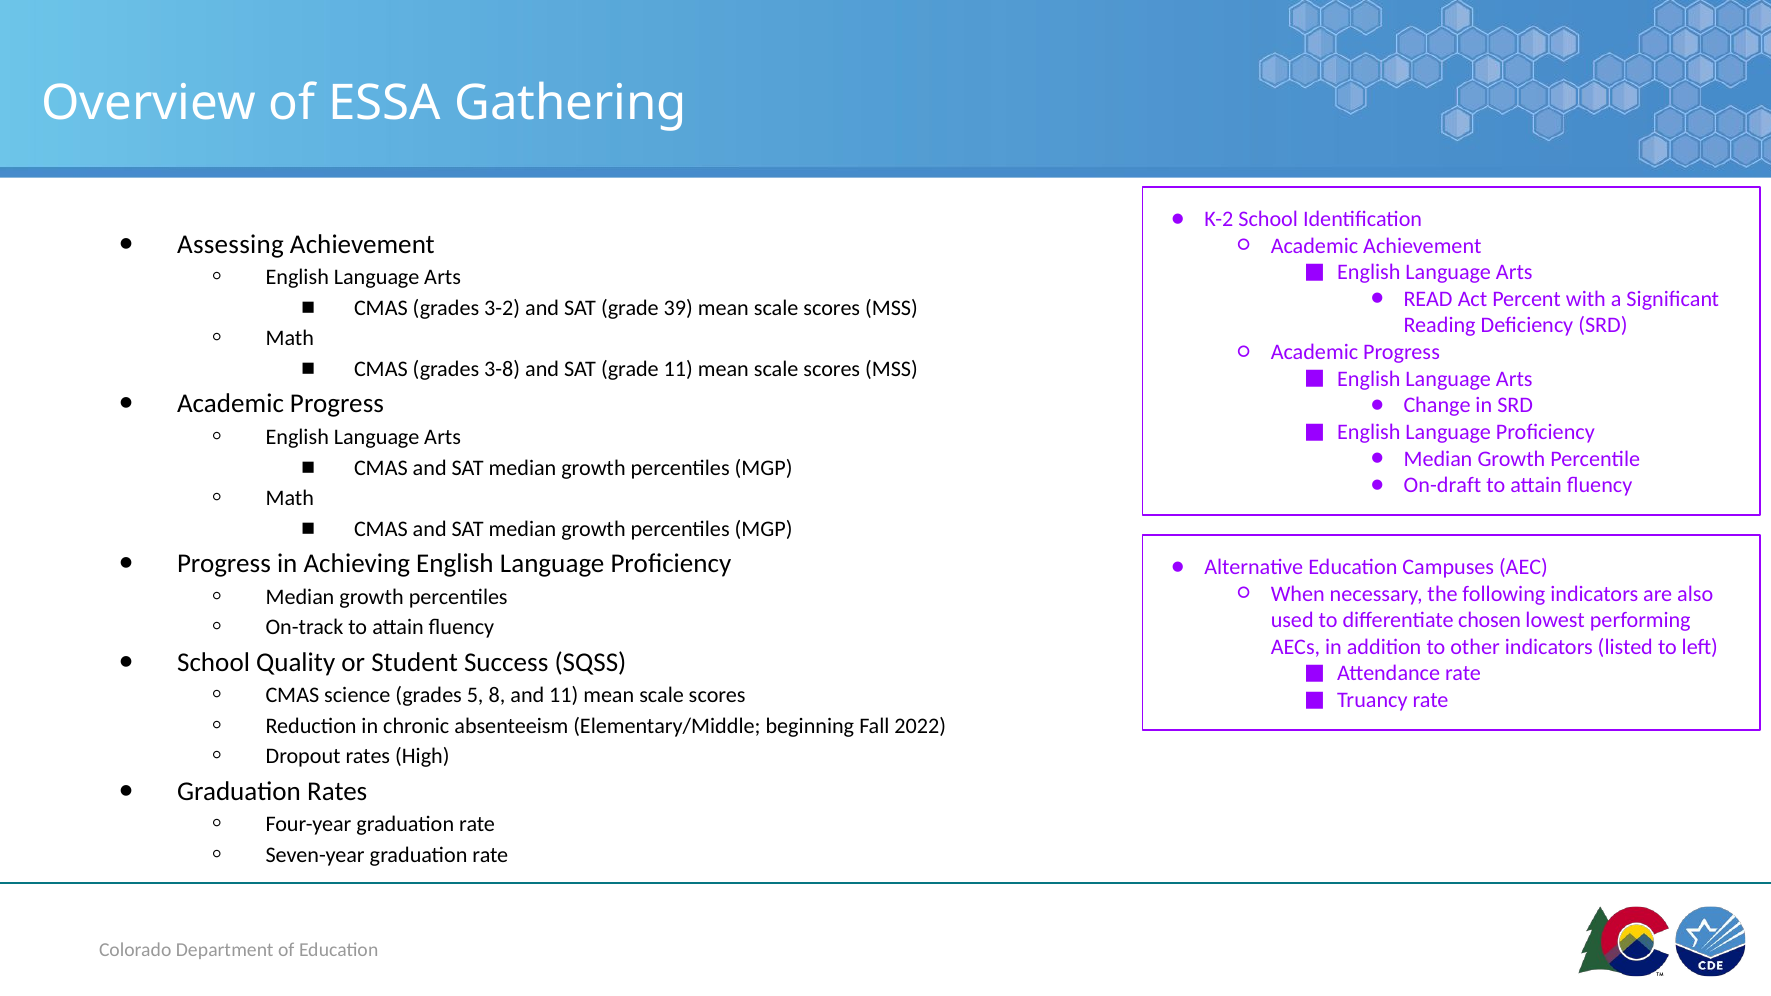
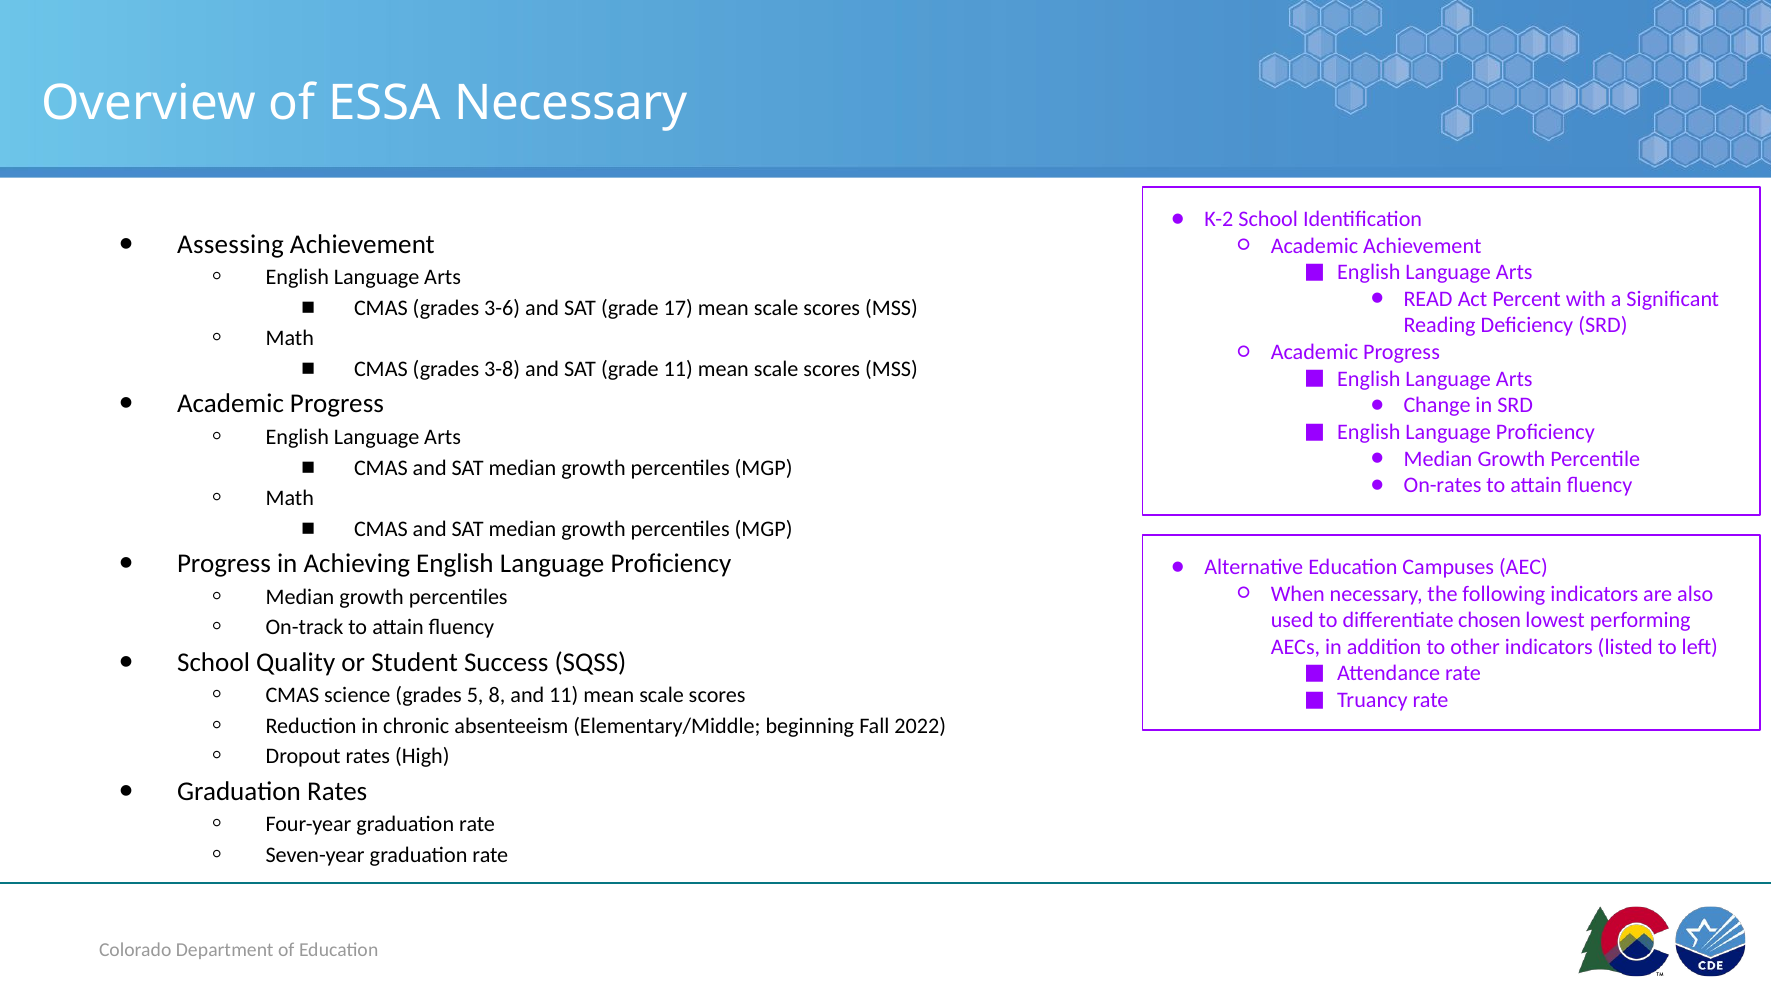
ESSA Gathering: Gathering -> Necessary (571, 103)
3-2: 3-2 -> 3-6 (502, 308)
39: 39 -> 17 (678, 308)
On-draft: On-draft -> On-rates (1443, 486)
